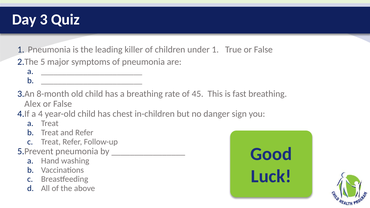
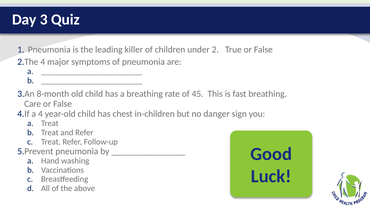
under 1: 1 -> 2 (215, 50)
5: 5 -> 4 (43, 62)
Alex: Alex -> Care (33, 104)
